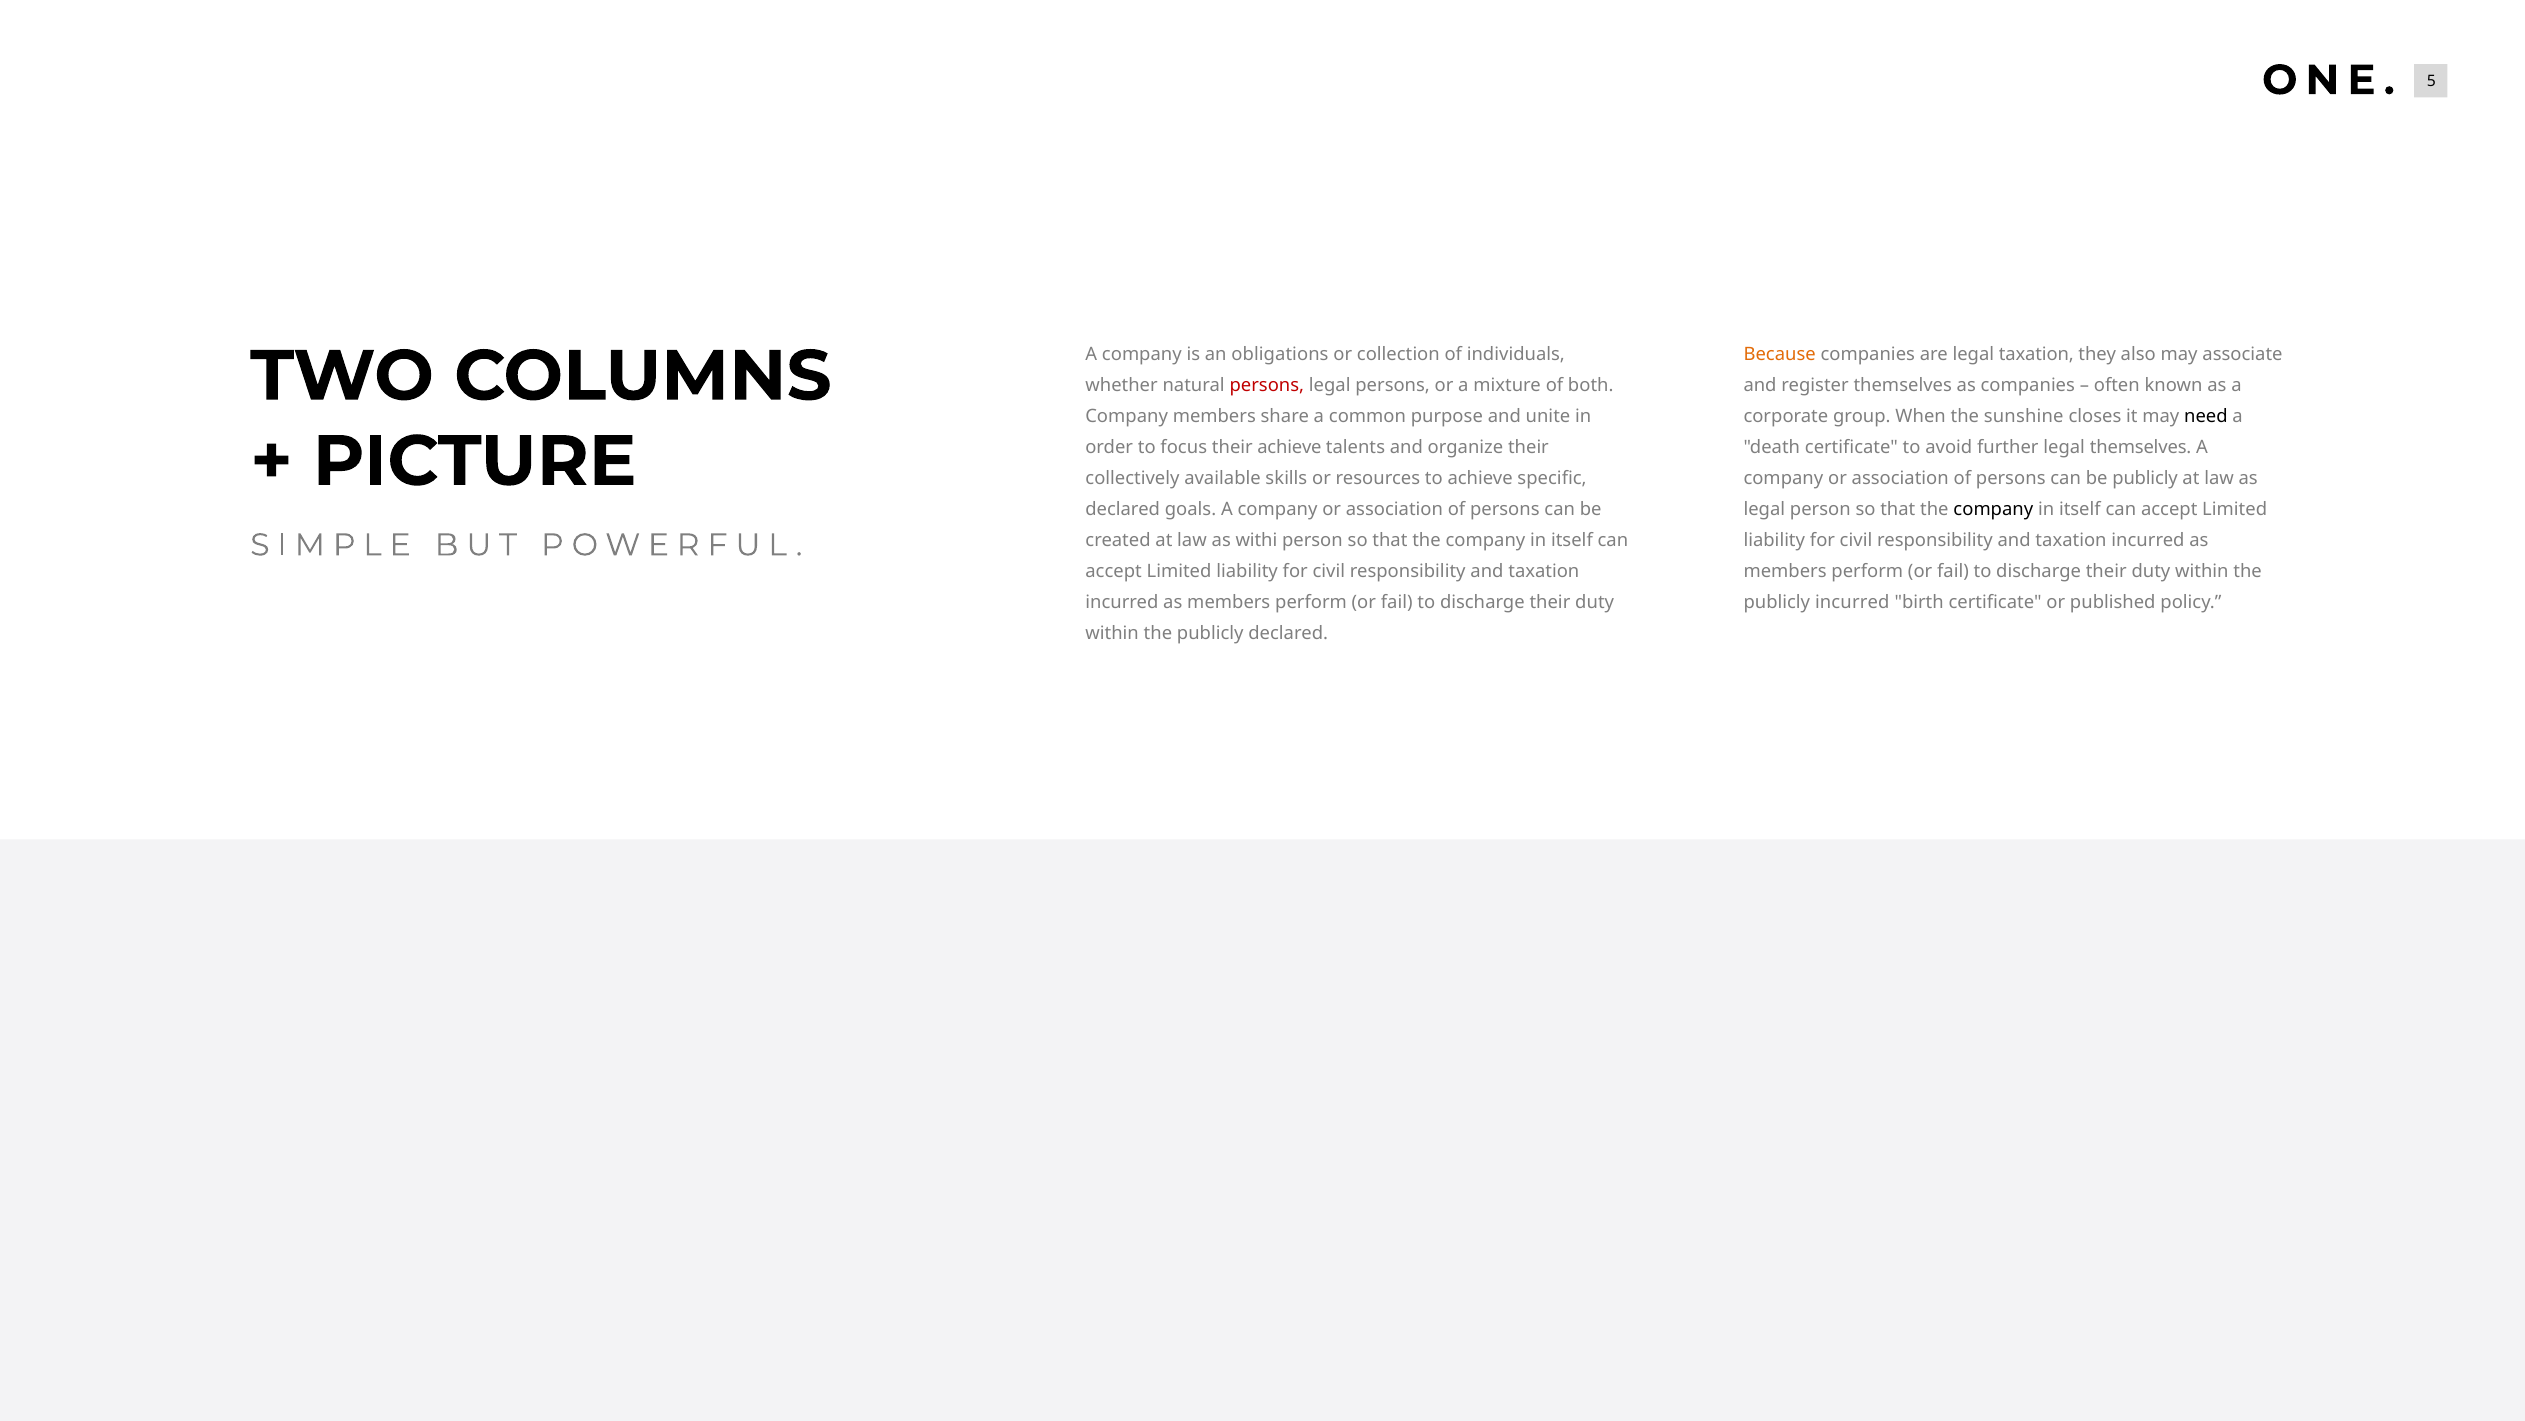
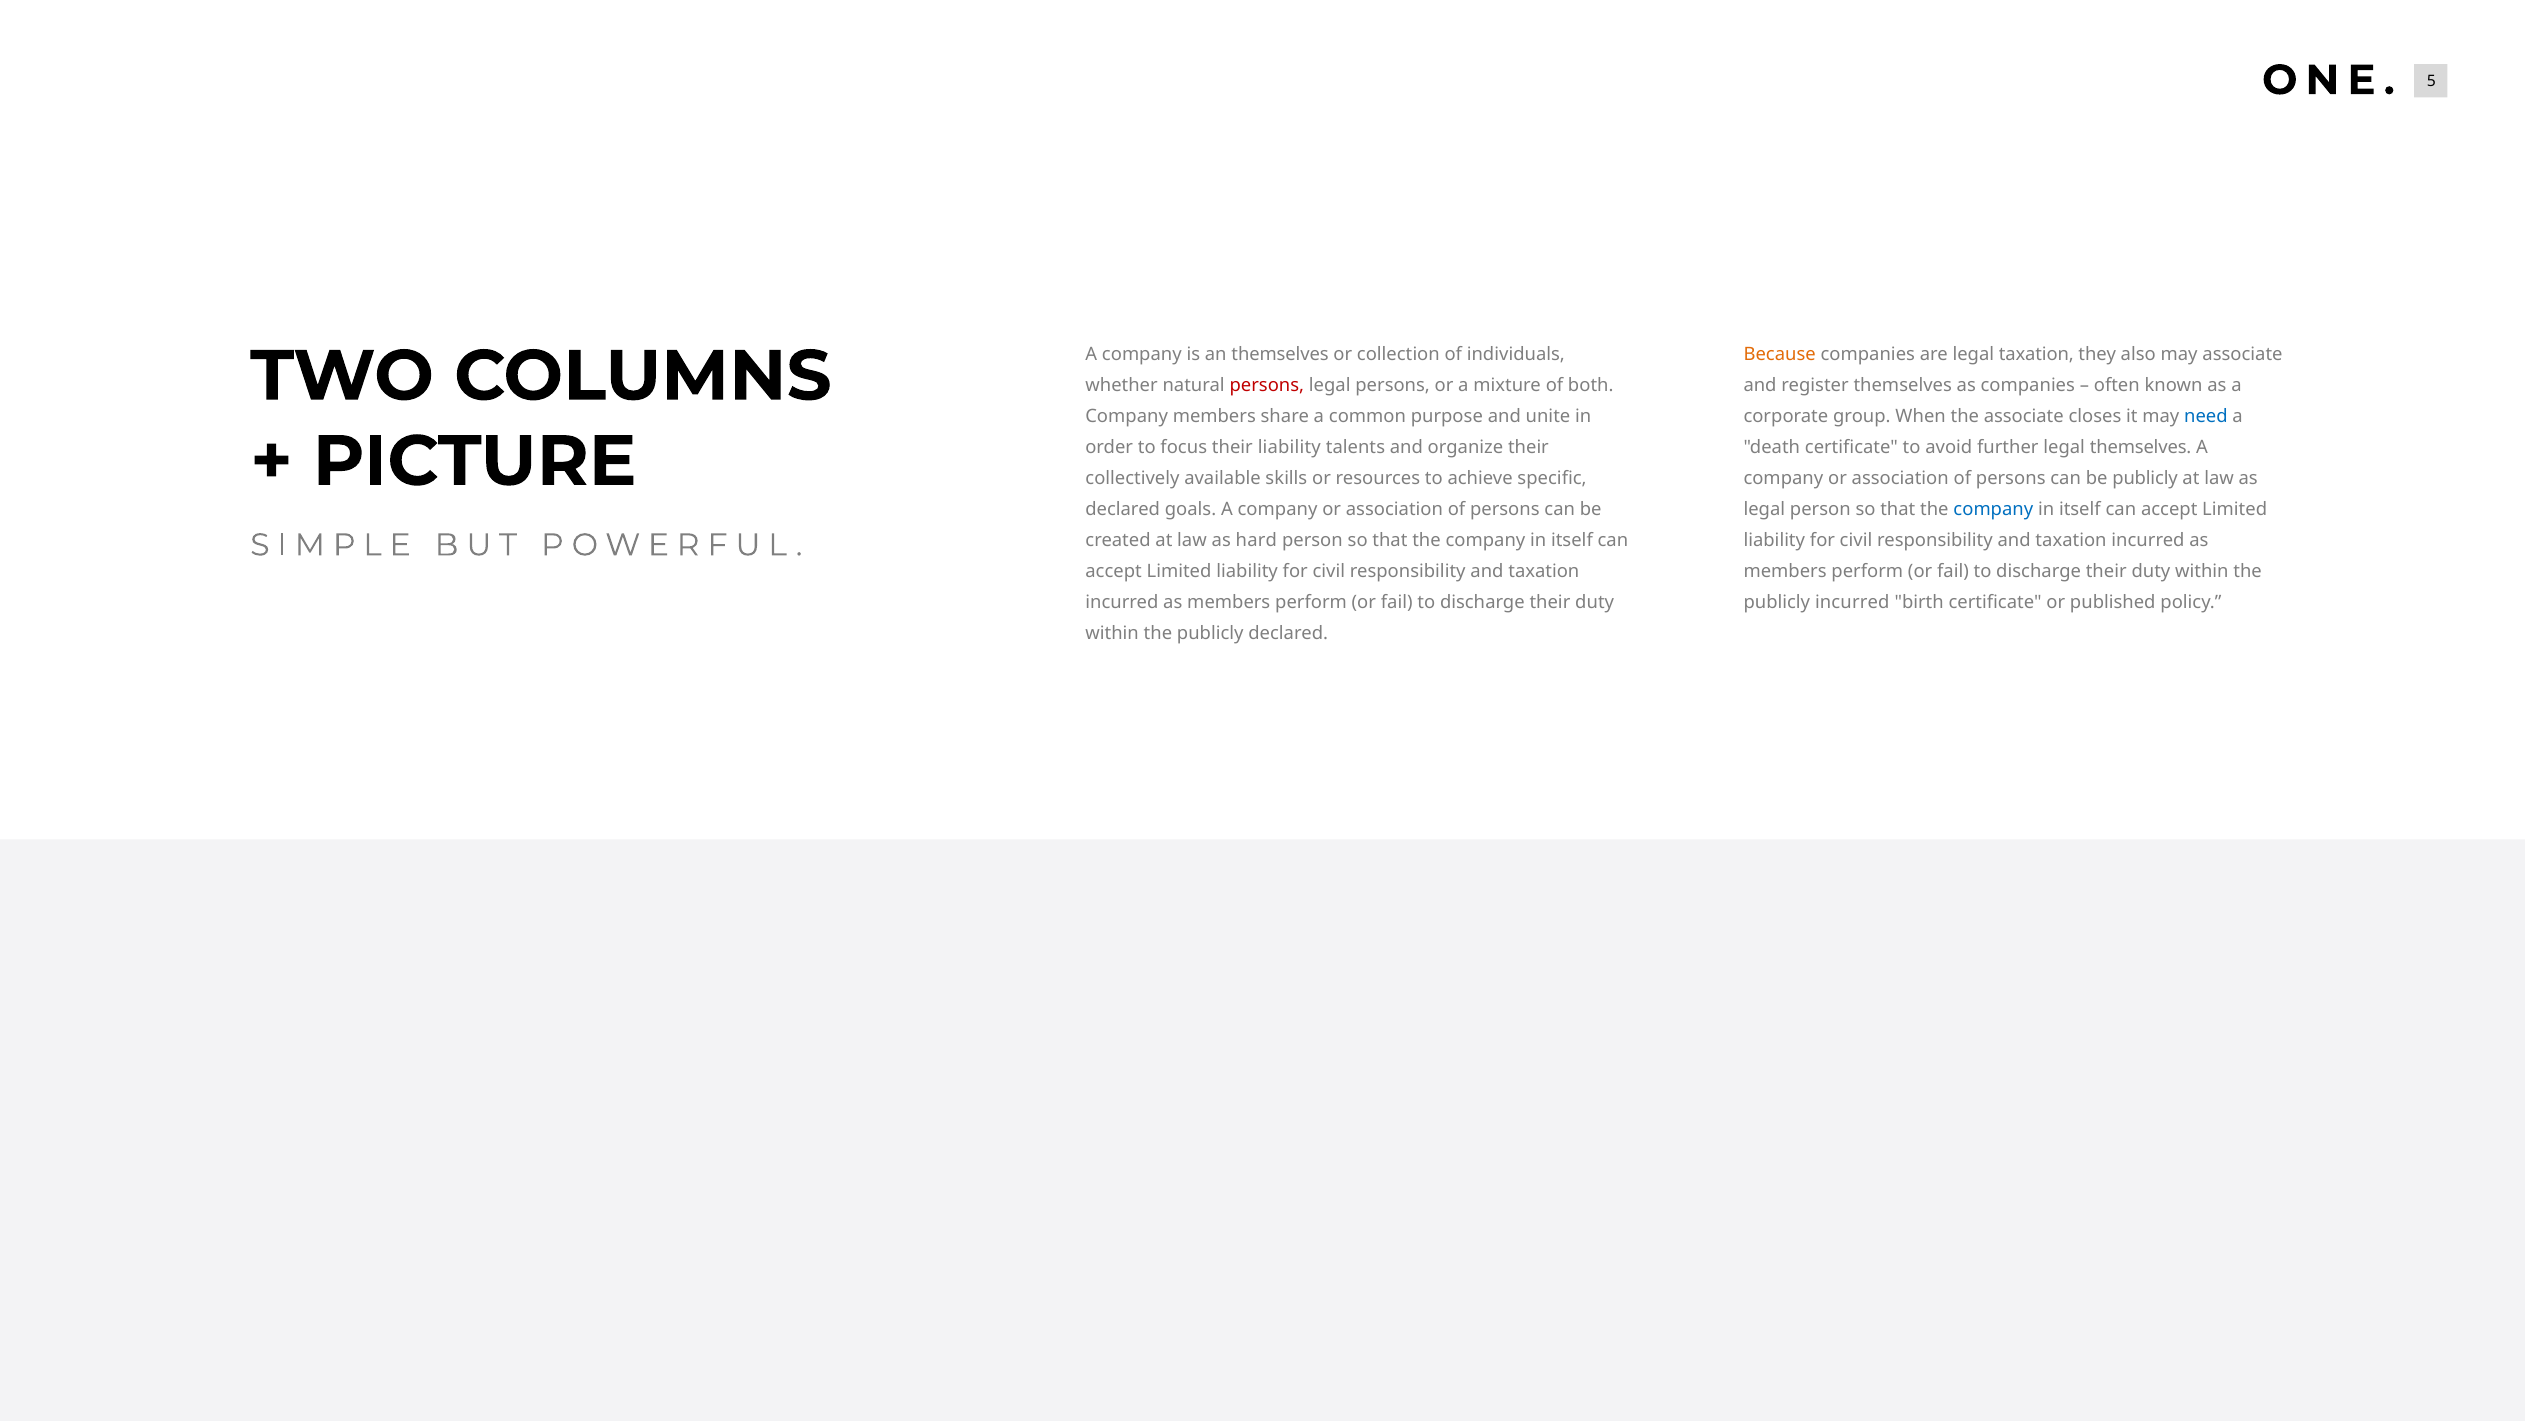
an obligations: obligations -> themselves (1280, 354)
the sunshine: sunshine -> associate (2024, 416)
need colour: black -> blue (2206, 416)
their achieve: achieve -> liability (1289, 447)
company colour: black -> blue (1993, 509)
withi: withi -> hard (1256, 540)
